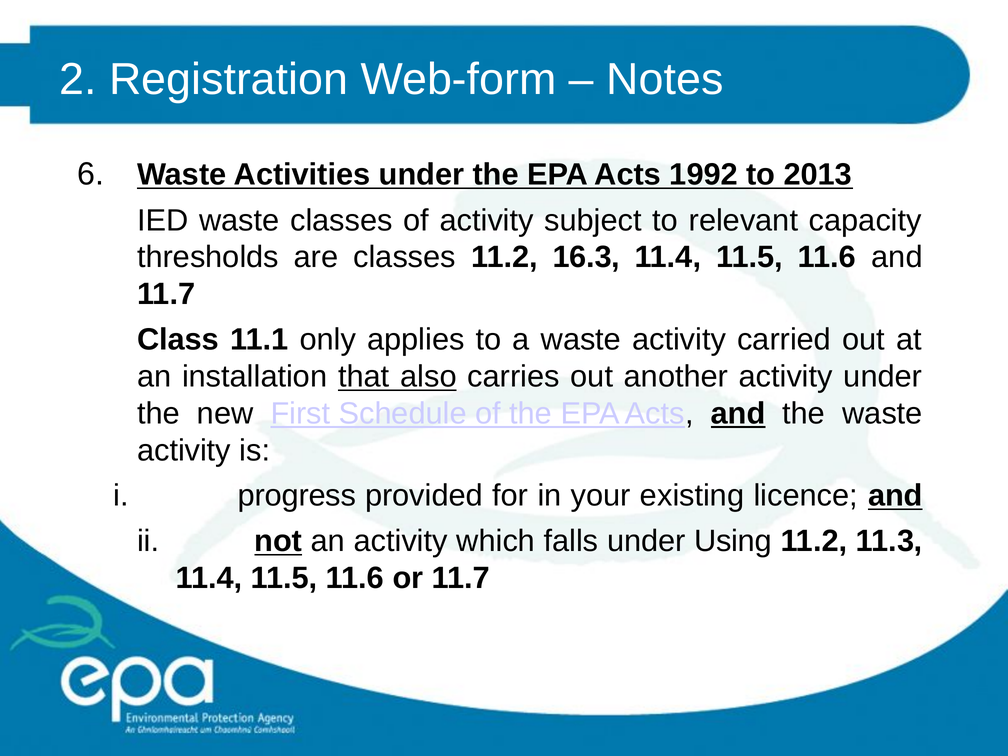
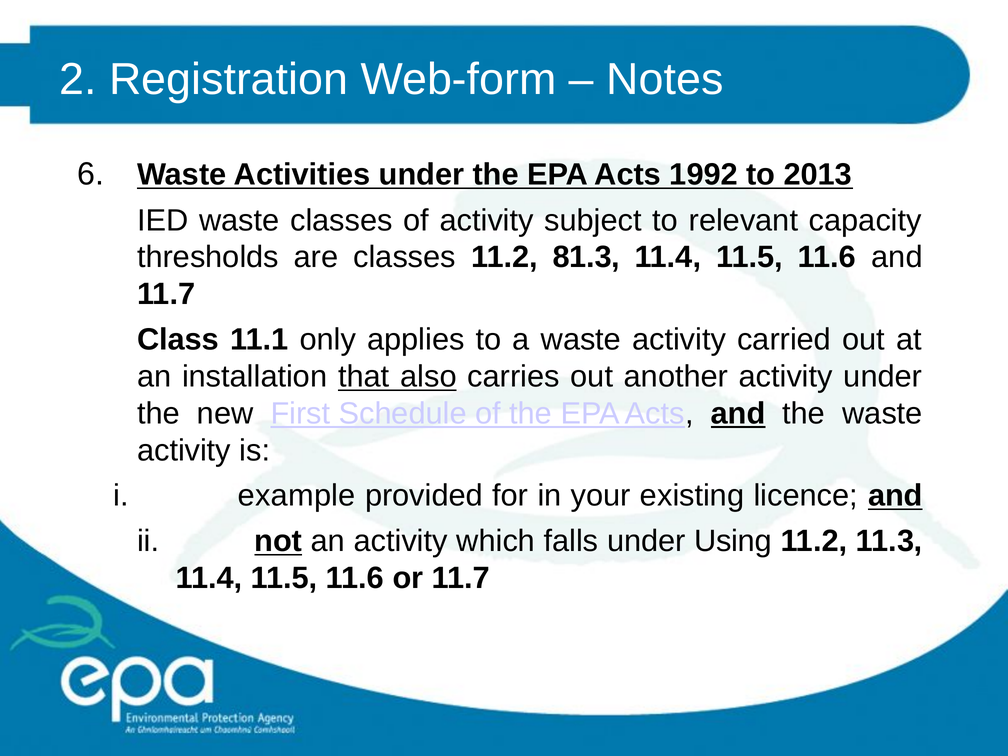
16.3: 16.3 -> 81.3 (586, 257)
progress: progress -> example (297, 496)
